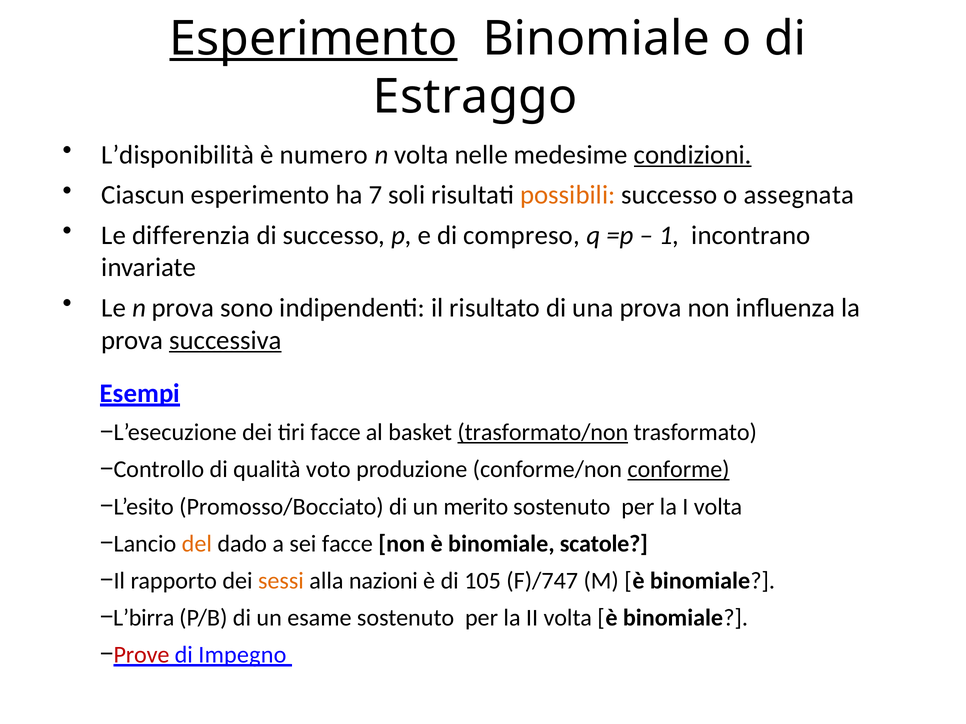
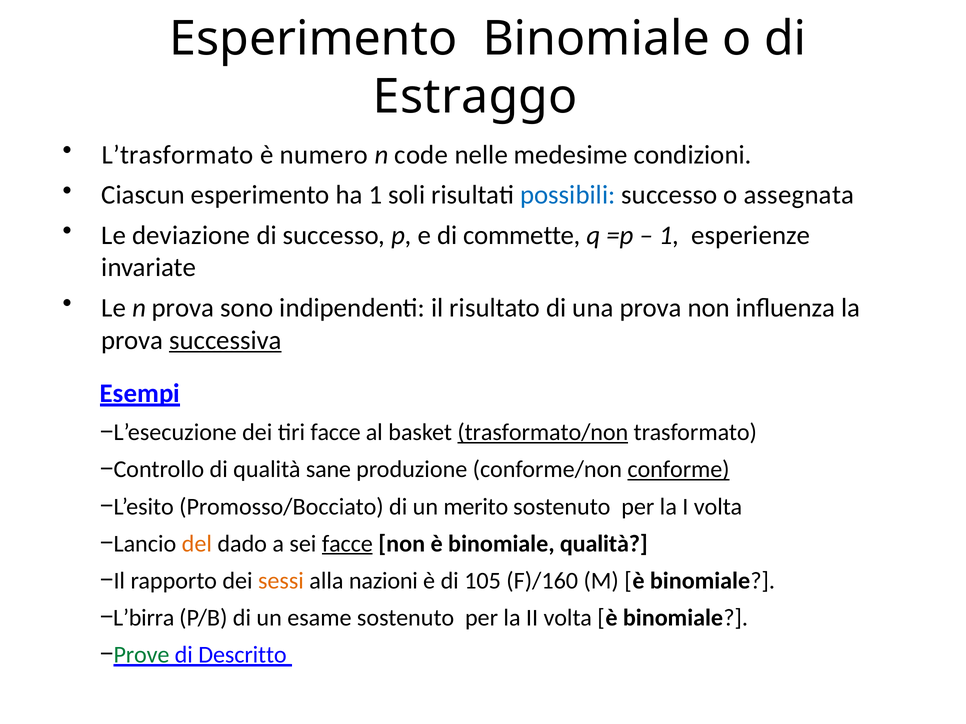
Esperimento underline: present -> none (313, 39)
L’disponibilità: L’disponibilità -> L’trasformato (178, 155)
n volta: volta -> code (421, 155)
condizioni underline: present -> none (693, 155)
ha 7: 7 -> 1 (375, 195)
possibili colour: orange -> blue (568, 195)
differenzia: differenzia -> deviazione (191, 236)
compreso: compreso -> commette (522, 236)
incontrano: incontrano -> esperienze (751, 236)
voto: voto -> sane (328, 470)
facce underline: none -> present (347, 544)
binomiale scatole: scatole -> qualità (604, 544)
F)/747: F)/747 -> F)/160 (542, 581)
Prove colour: red -> green (141, 655)
Impegno: Impegno -> Descritto (243, 655)
